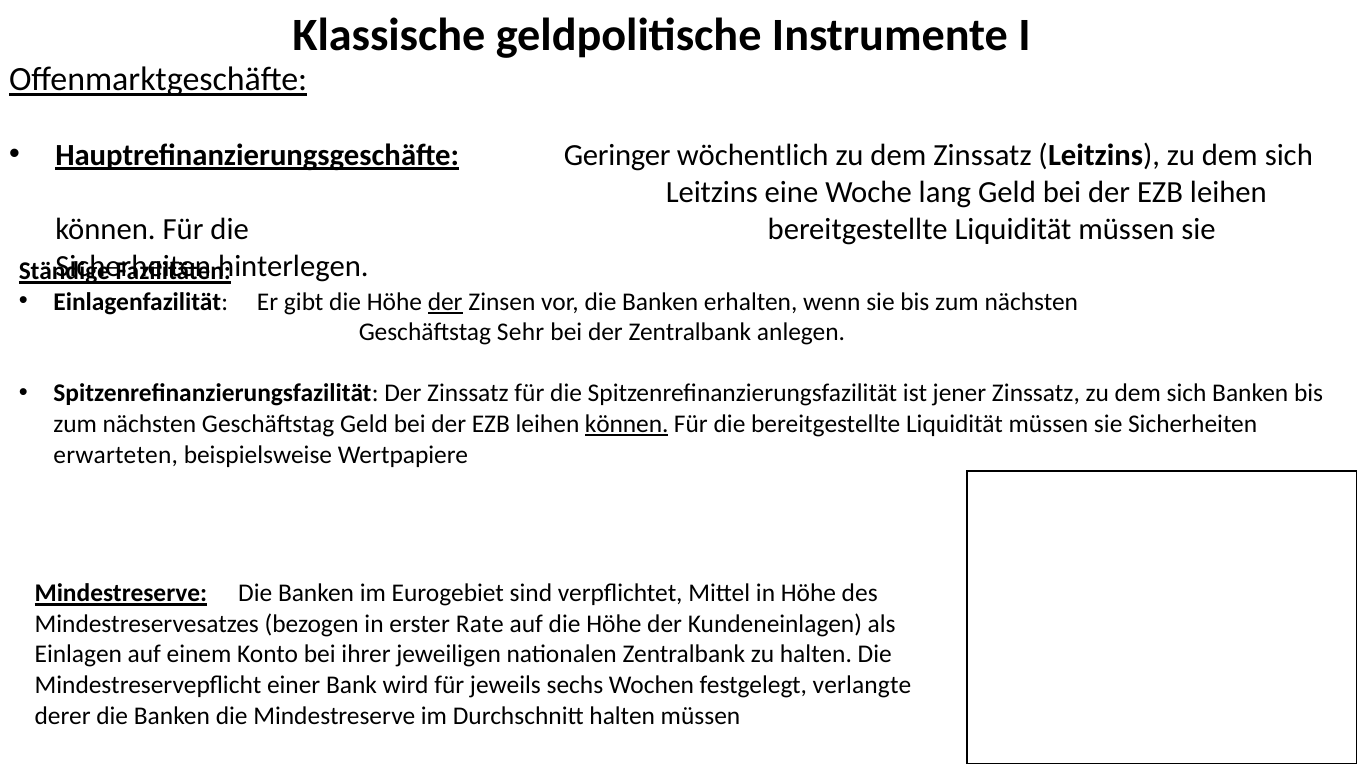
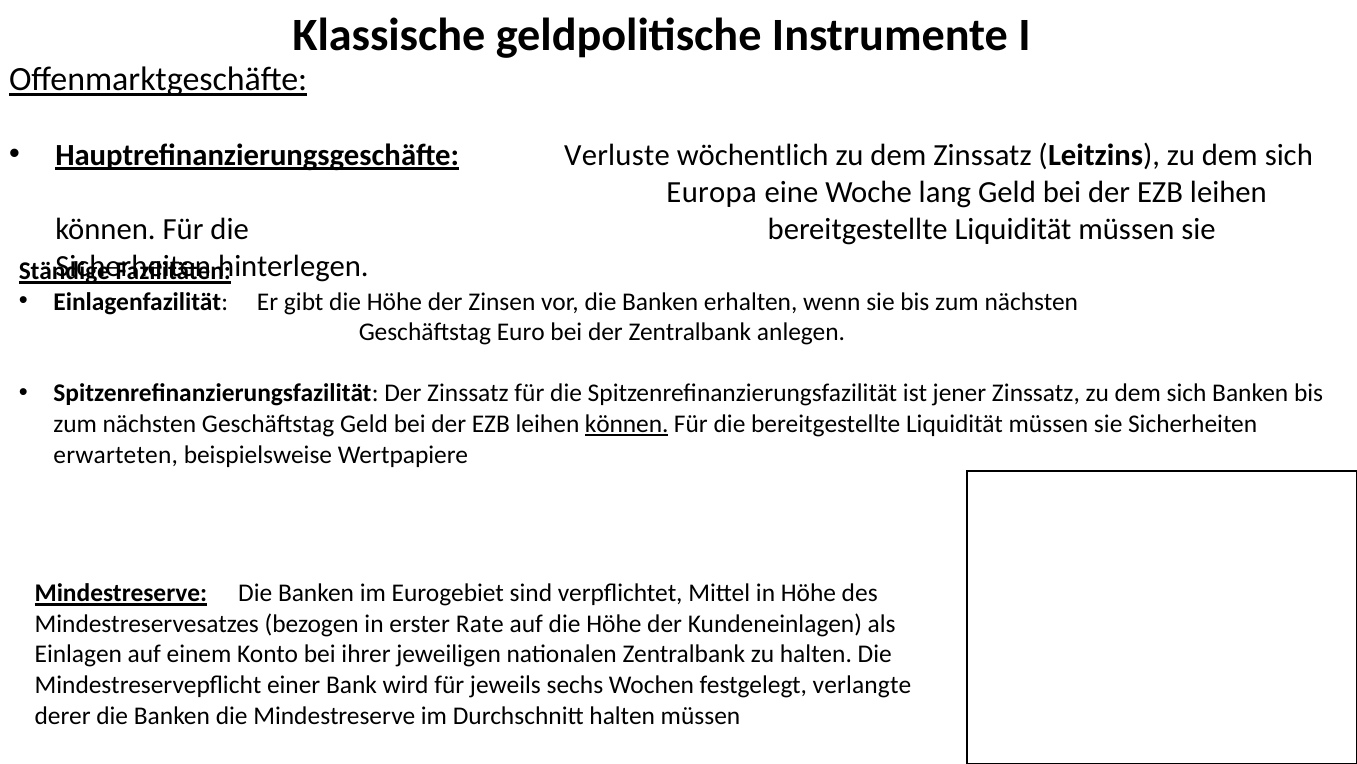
Geringer: Geringer -> Verluste (617, 155)
Leitzins: Leitzins -> Europa (712, 192)
der underline: present -> none (445, 302)
Sehr: Sehr -> Euro (521, 332)
